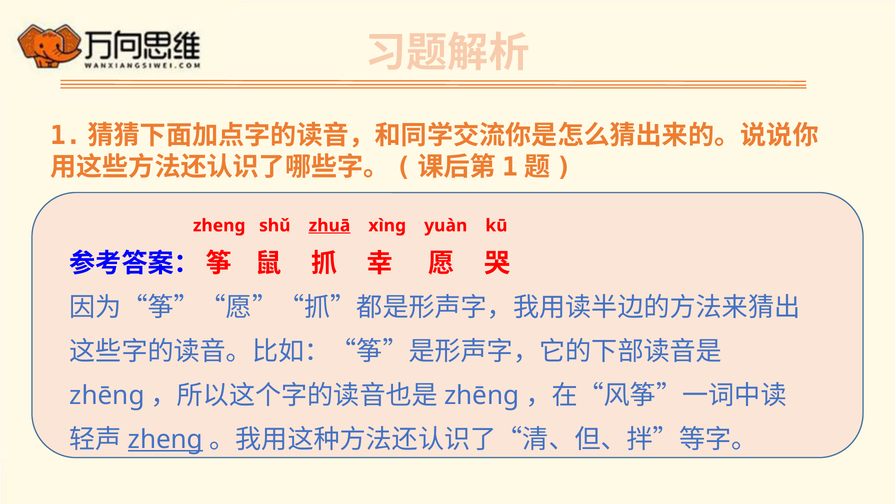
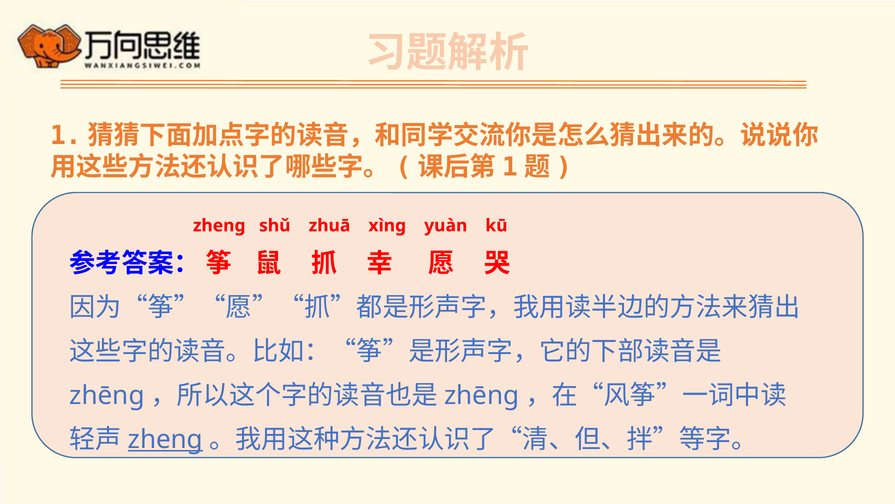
zhuā underline: present -> none (329, 225)
